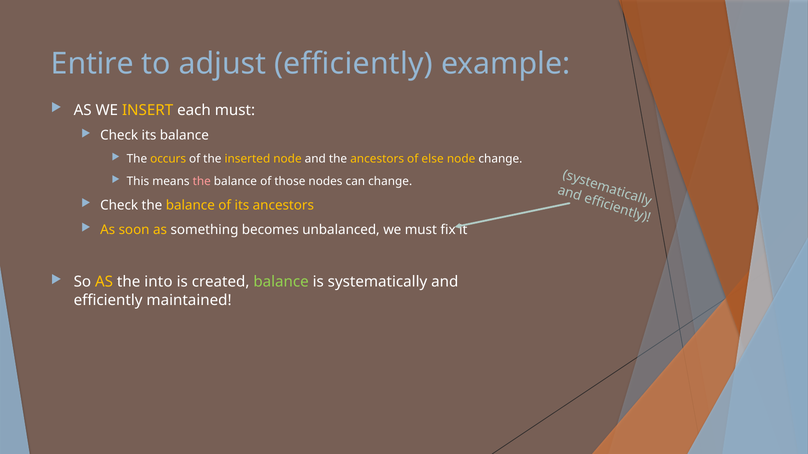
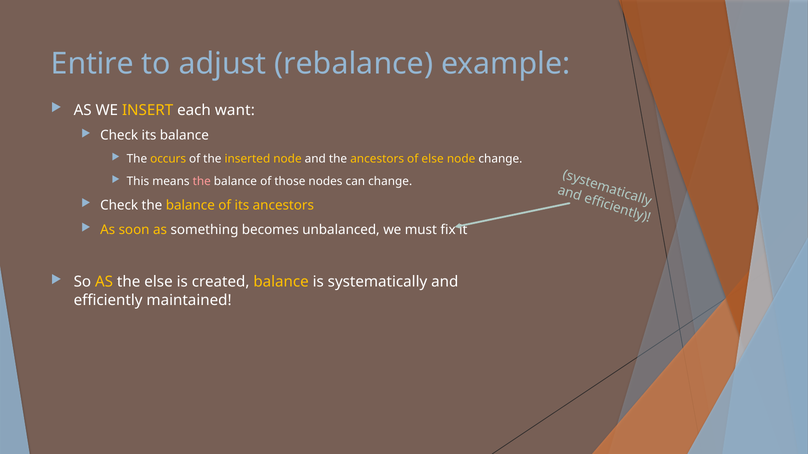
adjust efficiently: efficiently -> rebalance (354, 64)
each must: must -> want (235, 110)
the into: into -> else (158, 282)
balance colour: light green -> yellow (281, 282)
